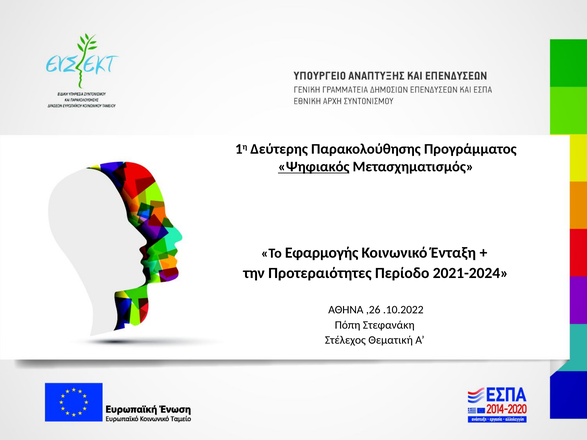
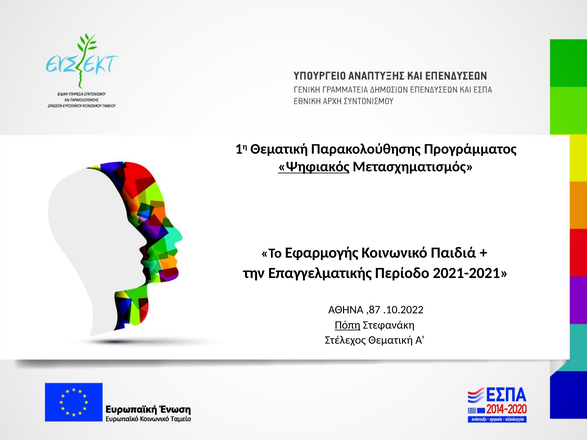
1η Δεύτερης: Δεύτερης -> Θεματική (279, 149)
Ένταξη: Ένταξη -> Παιδιά (453, 253)
Προτεραιότητες: Προτεραιότητες -> Επαγγελματικής (320, 273)
2021-2024: 2021-2024 -> 2021-2021 (471, 273)
,26: ,26 -> ,87 (373, 310)
Πόπη underline: none -> present (348, 325)
